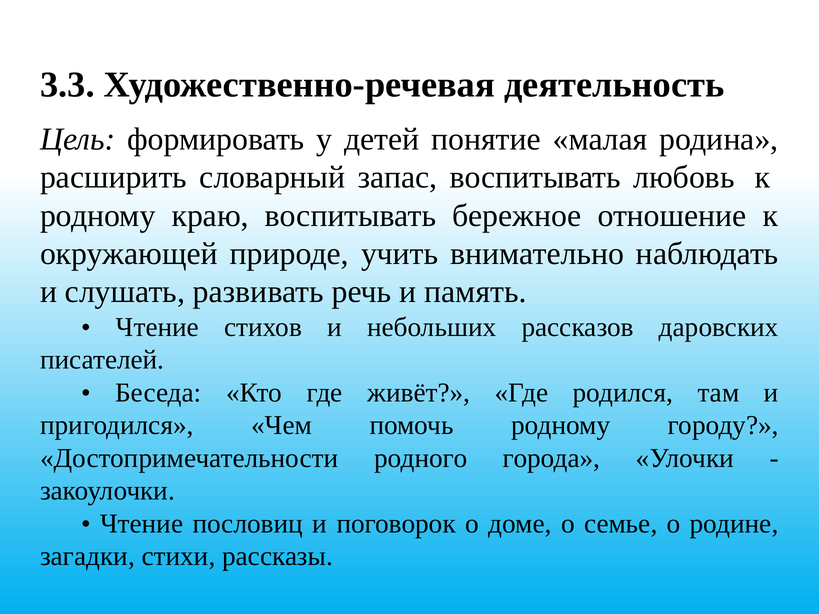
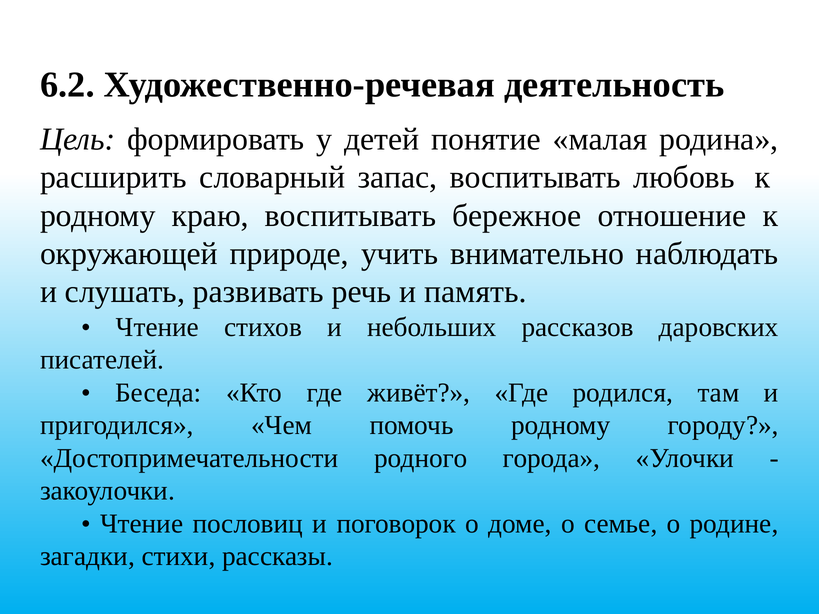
3.3: 3.3 -> 6.2 (67, 85)
